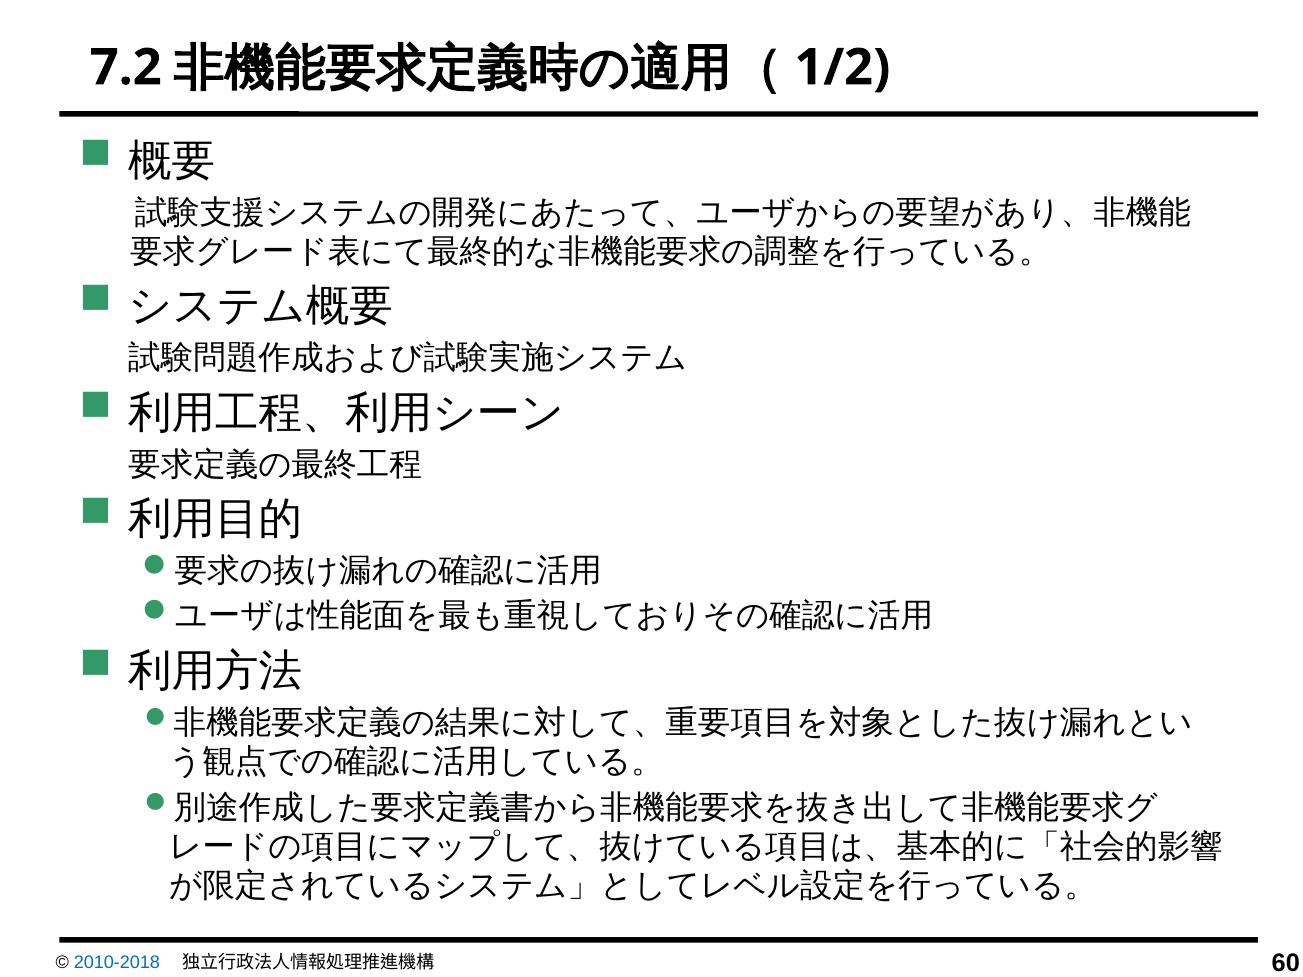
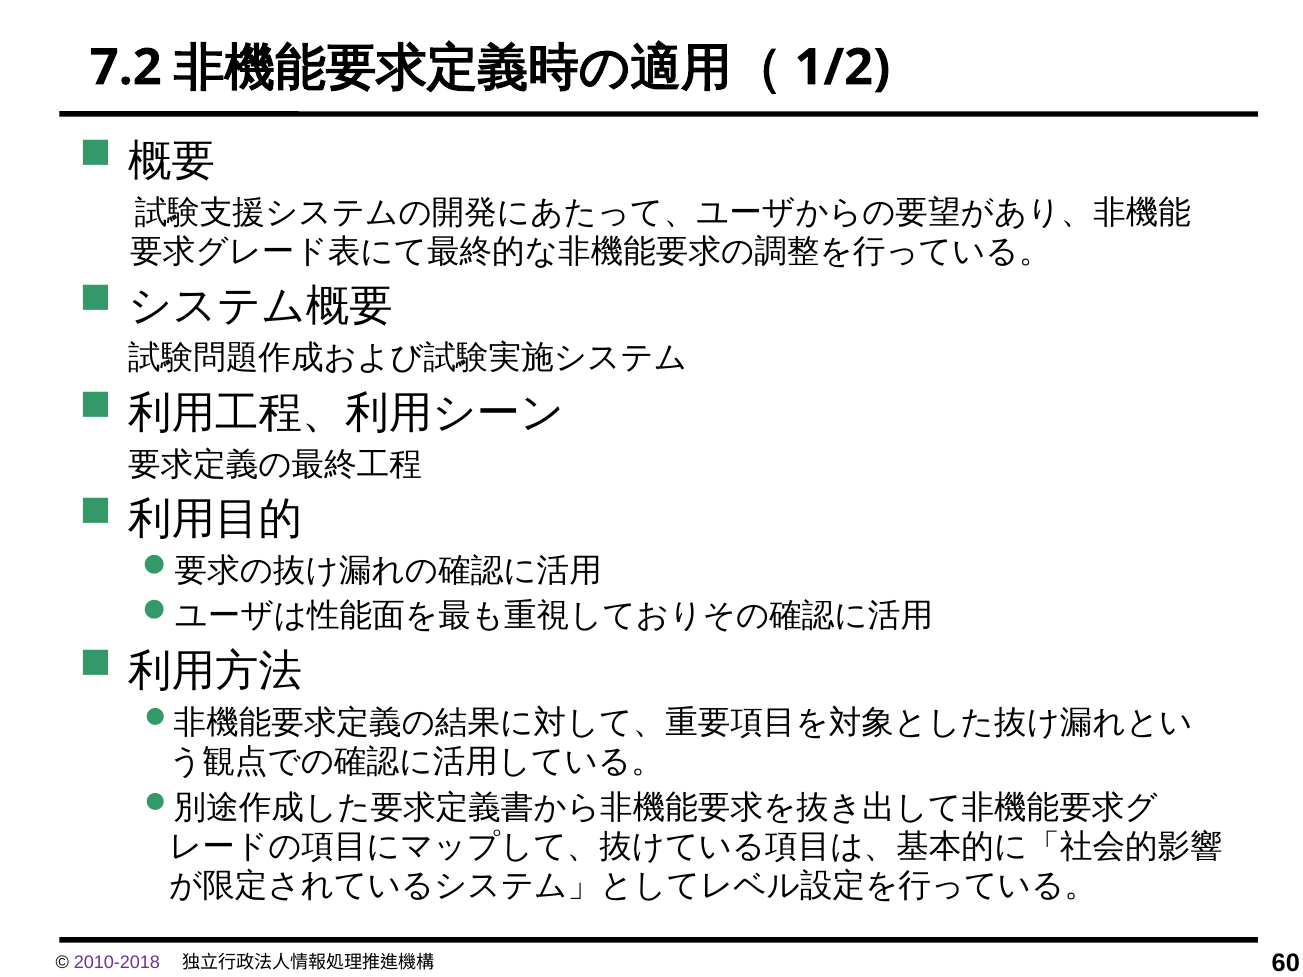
2010-2018 colour: blue -> purple (117, 963)
